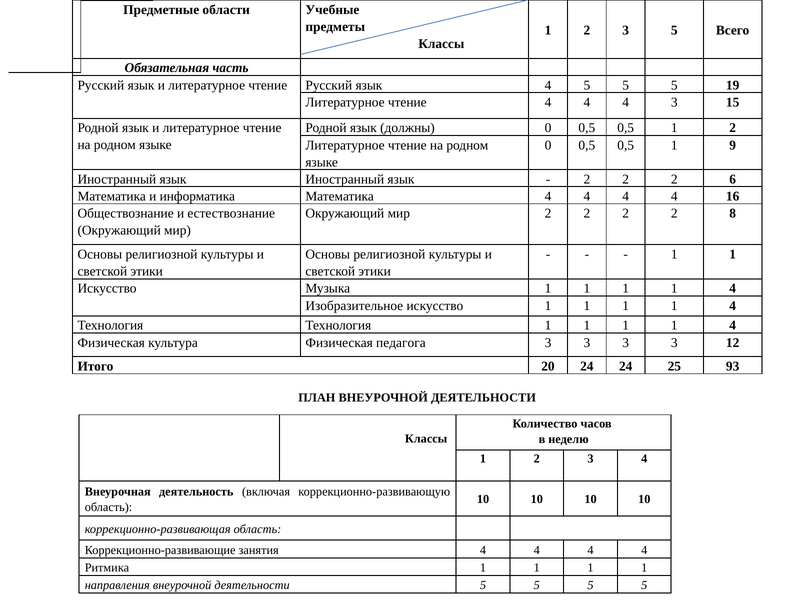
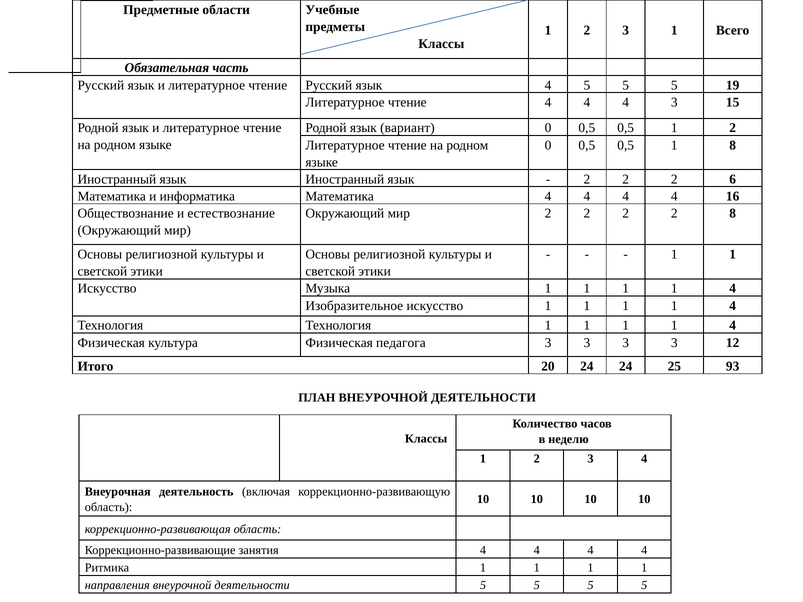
3 5: 5 -> 1 (674, 30)
должны: должны -> вариант (407, 128)
1 9: 9 -> 8 (733, 145)
